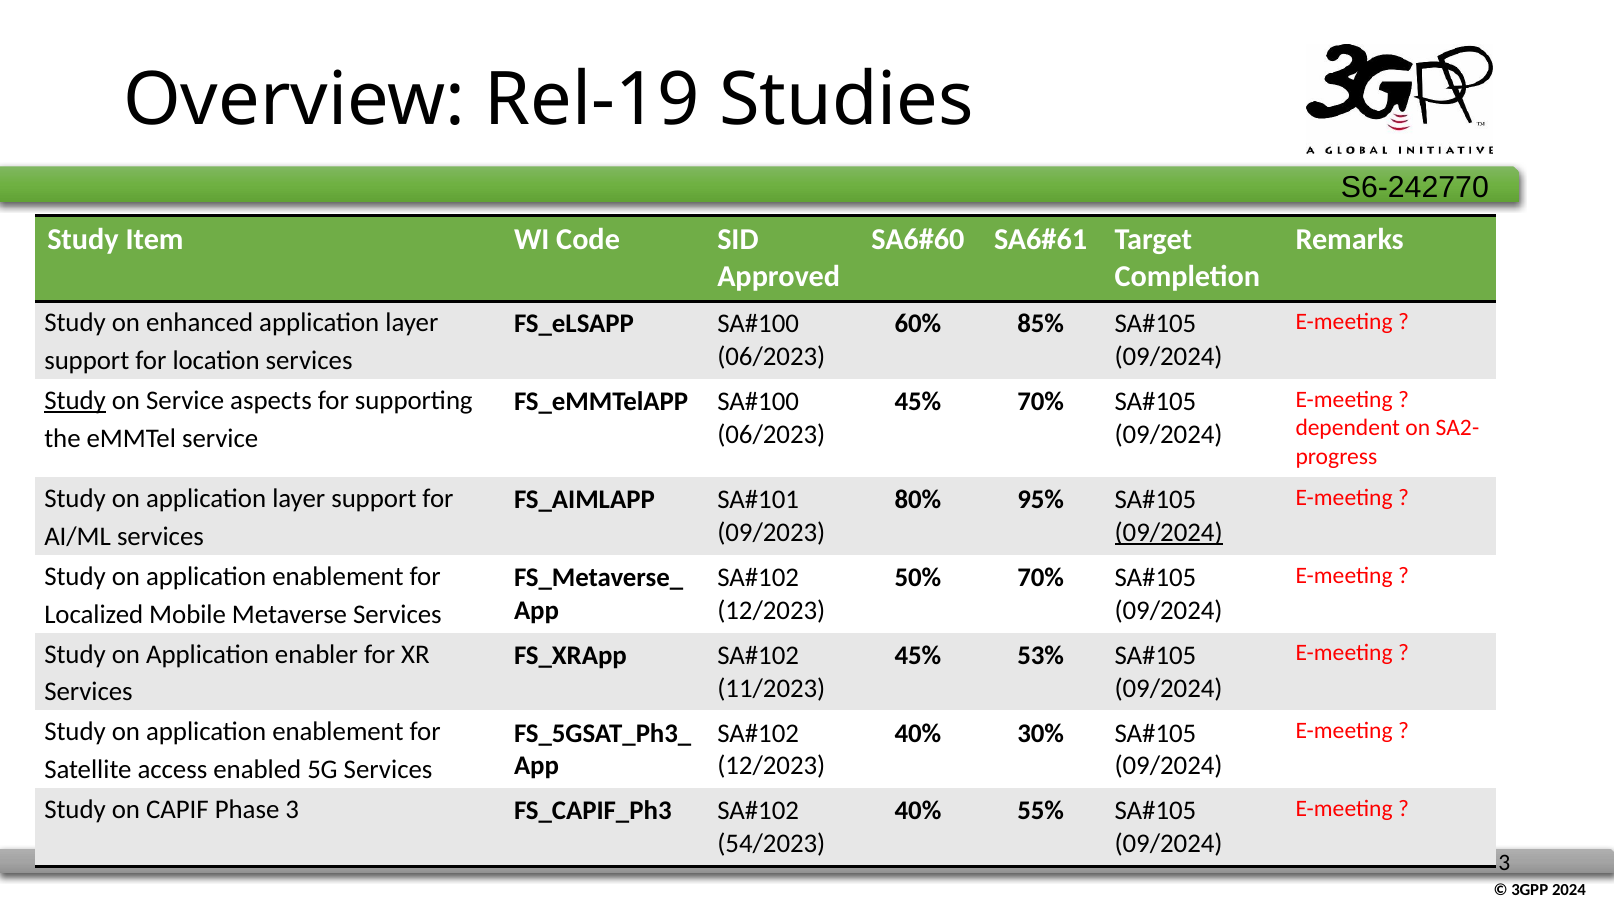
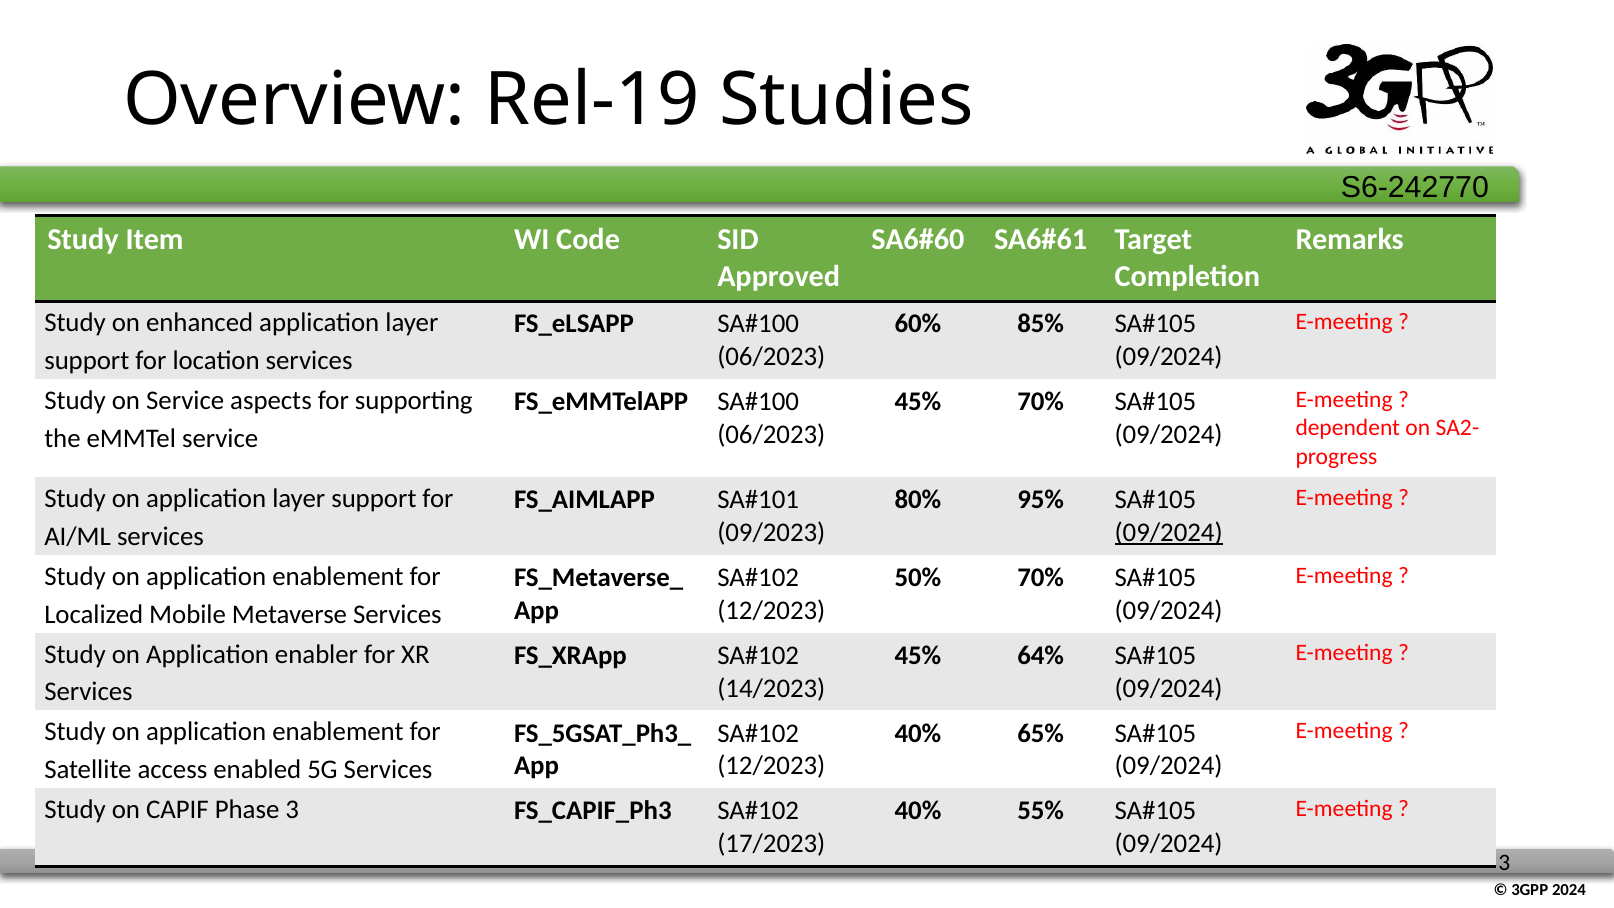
Study underline: present -> none (75, 401)
53%: 53% -> 64% (1041, 655)
11/2023: 11/2023 -> 14/2023 (771, 688)
30%: 30% -> 65% (1041, 733)
54/2023: 54/2023 -> 17/2023 (771, 844)
